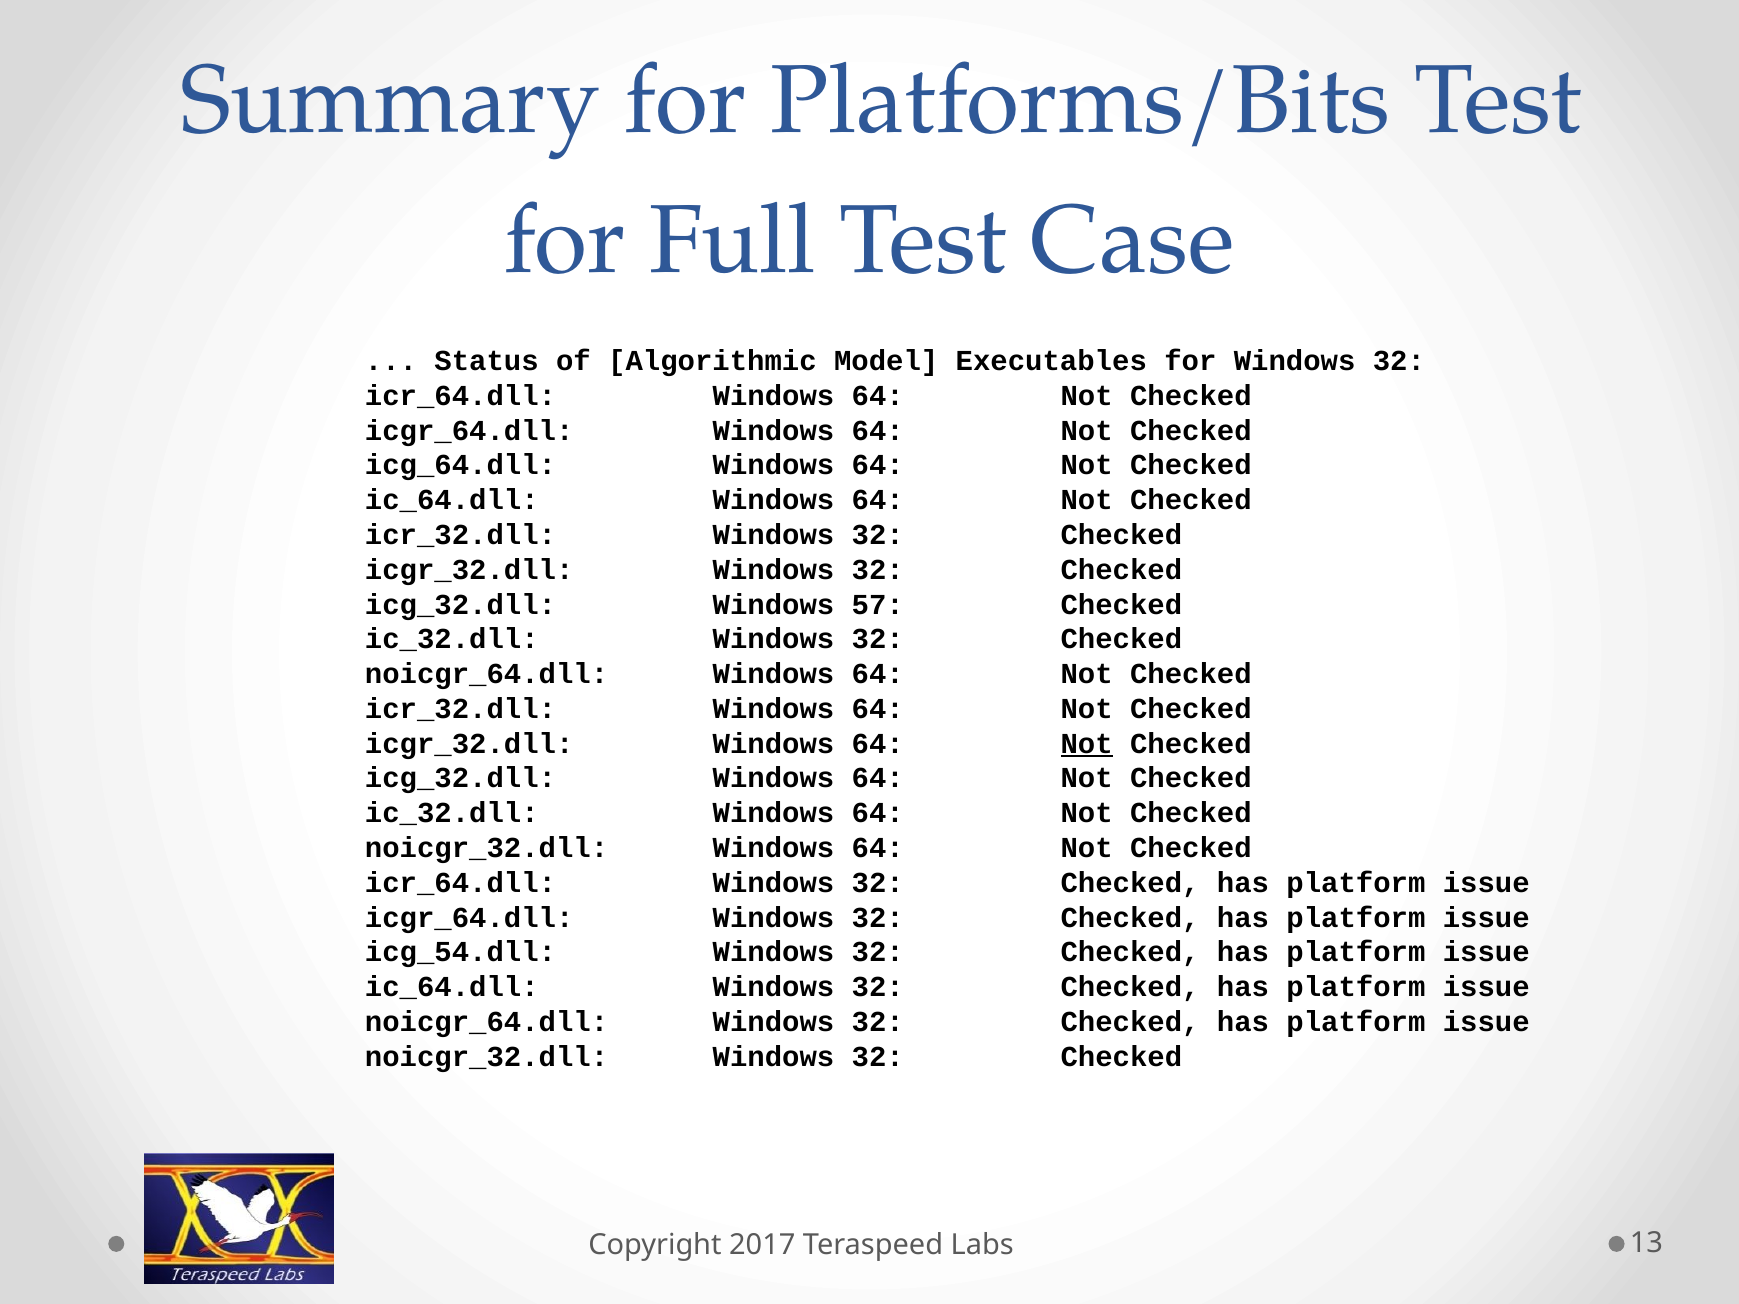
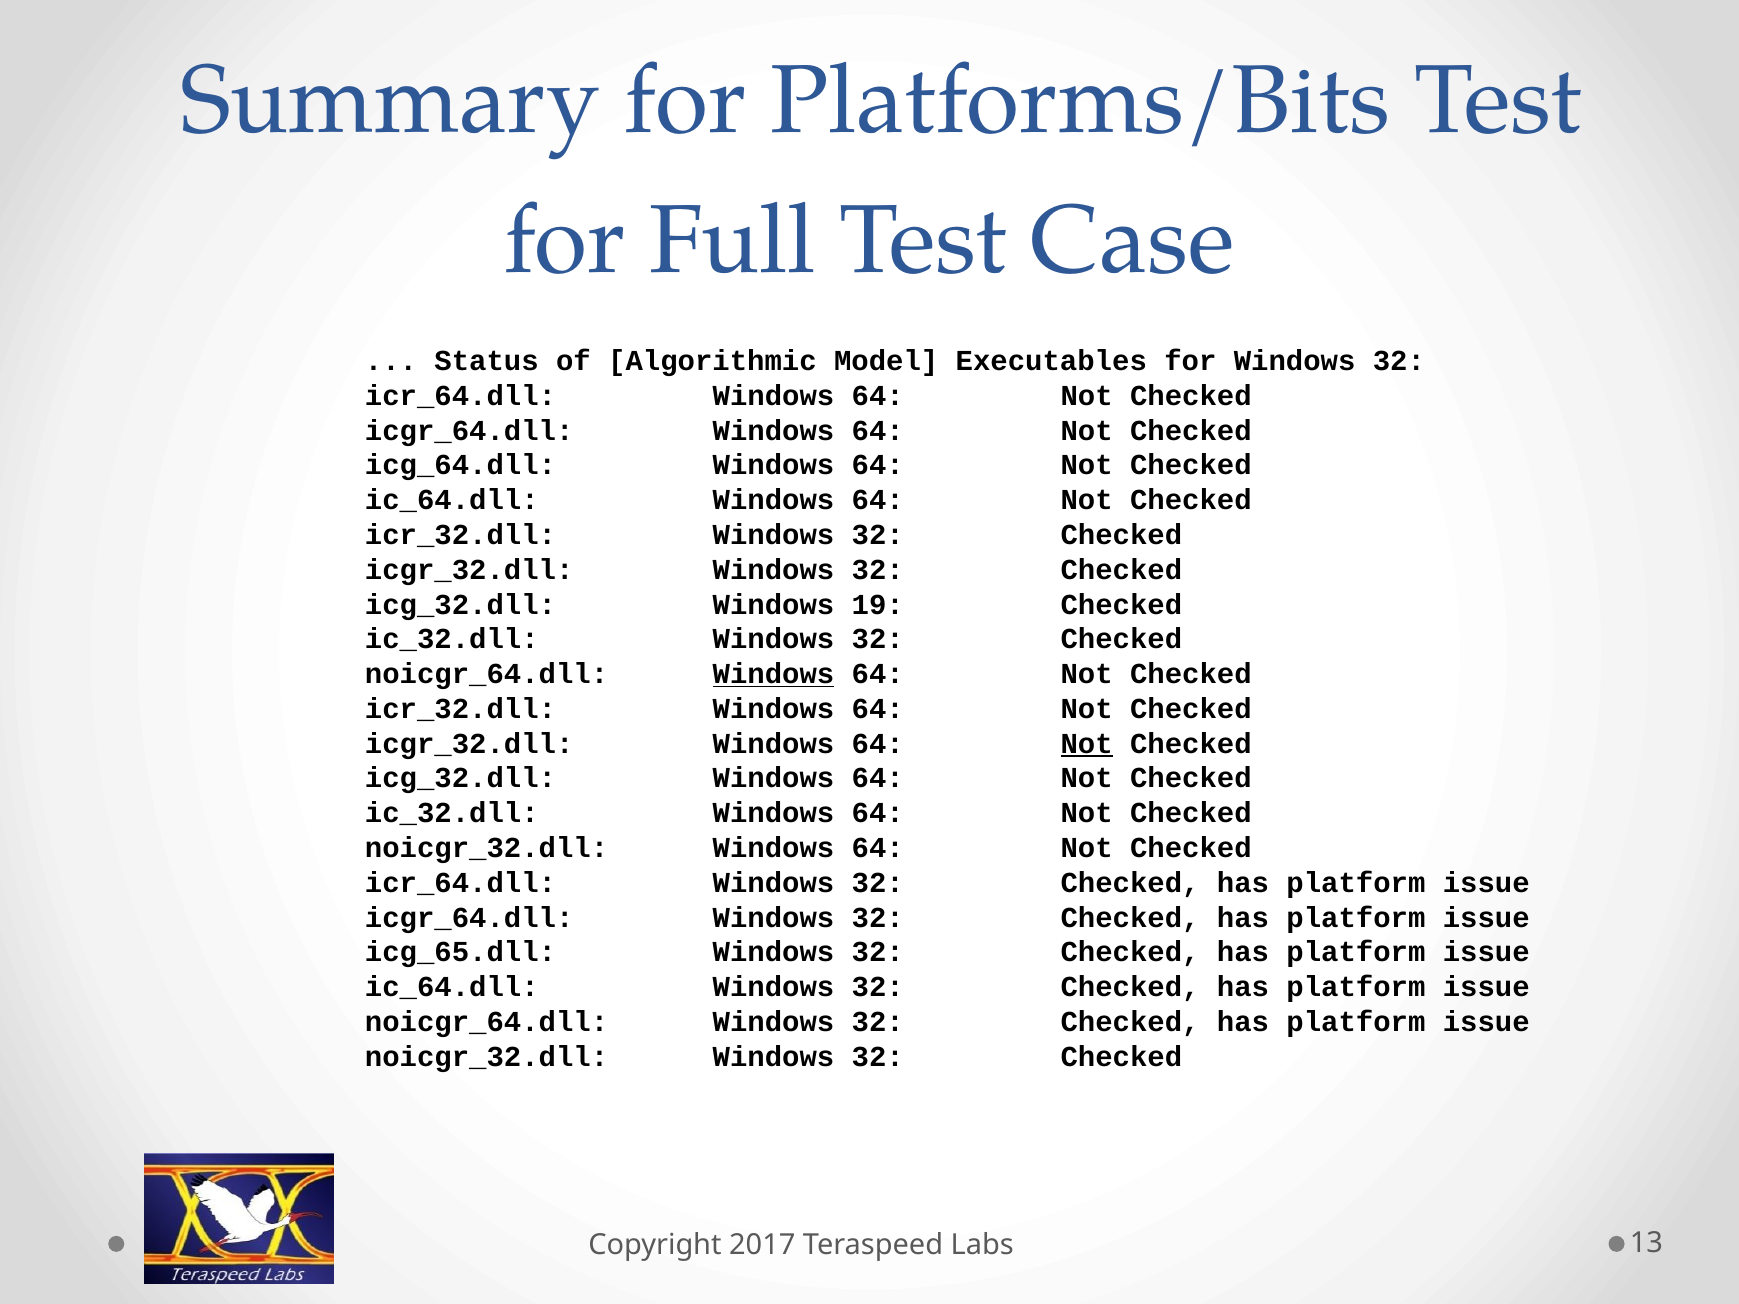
57: 57 -> 19 (878, 605)
Windows underline: none -> present (774, 674)
icg_54.dll: icg_54.dll -> icg_65.dll (460, 952)
